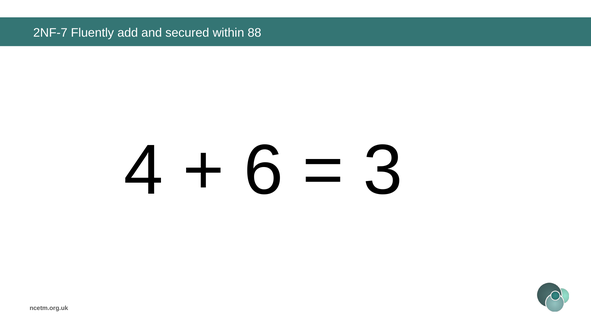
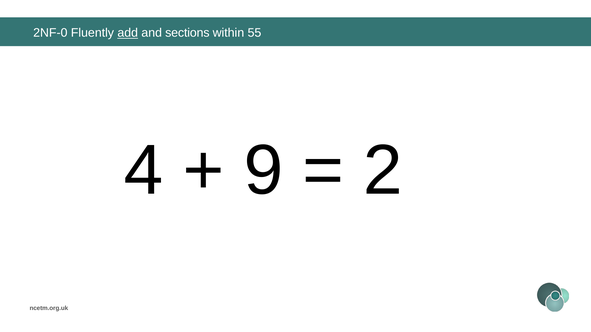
2NF-7: 2NF-7 -> 2NF-0 (50, 33)
add underline: none -> present (128, 33)
secured: secured -> sections (187, 33)
88: 88 -> 55 (254, 33)
6: 6 -> 9 (263, 171)
3: 3 -> 2 (383, 171)
